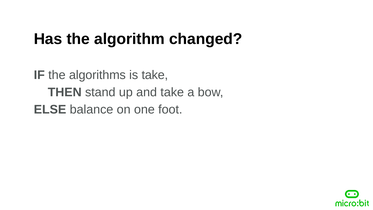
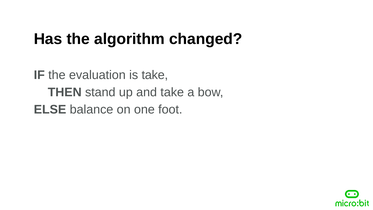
algorithms: algorithms -> evaluation (97, 75)
